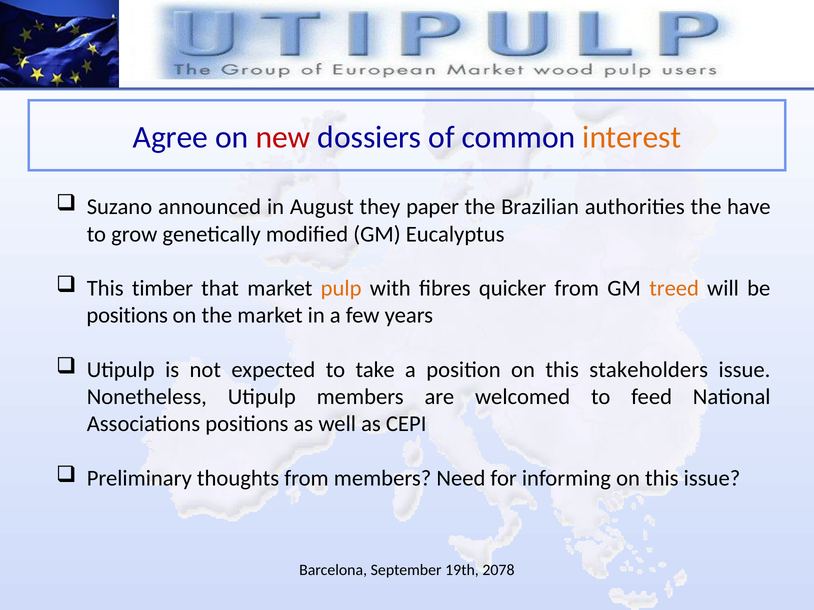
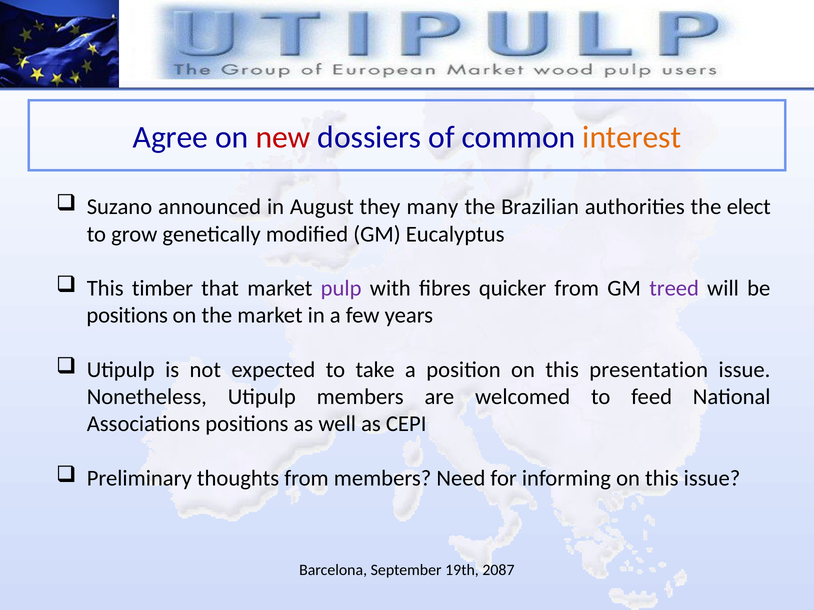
paper: paper -> many (432, 207)
have: have -> elect (749, 207)
pulp colour: orange -> purple (341, 289)
treed colour: orange -> purple (674, 289)
stakeholders: stakeholders -> presentation (649, 370)
2078: 2078 -> 2087 (498, 571)
